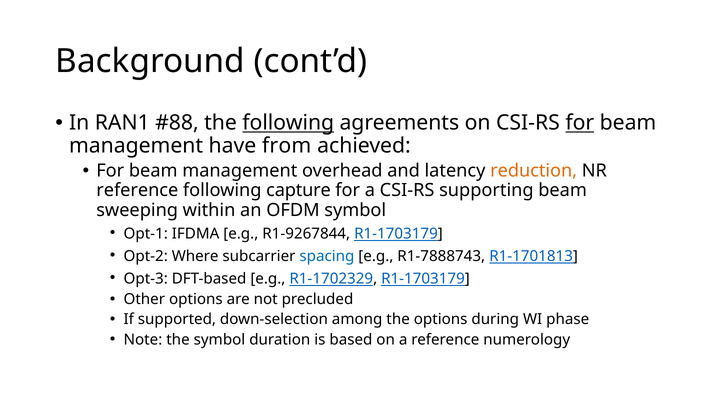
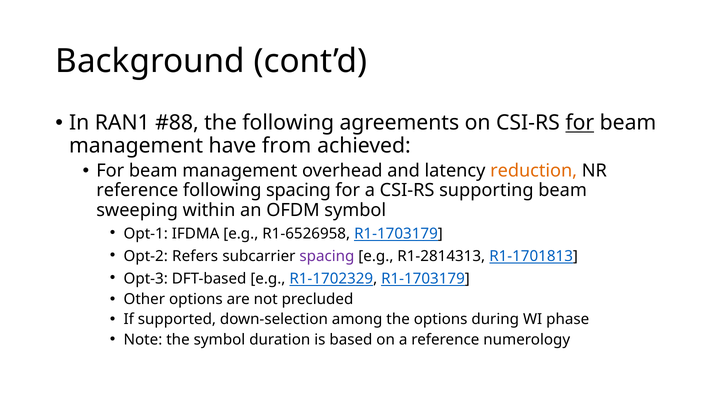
following underline: present -> none (288, 123)
following capture: capture -> spacing (298, 190)
R1-9267844: R1-9267844 -> R1-6526958 (306, 234)
Where: Where -> Refers (195, 256)
spacing colour: blue -> purple (327, 256)
R1-7888743: R1-7888743 -> R1-2814313 (441, 256)
